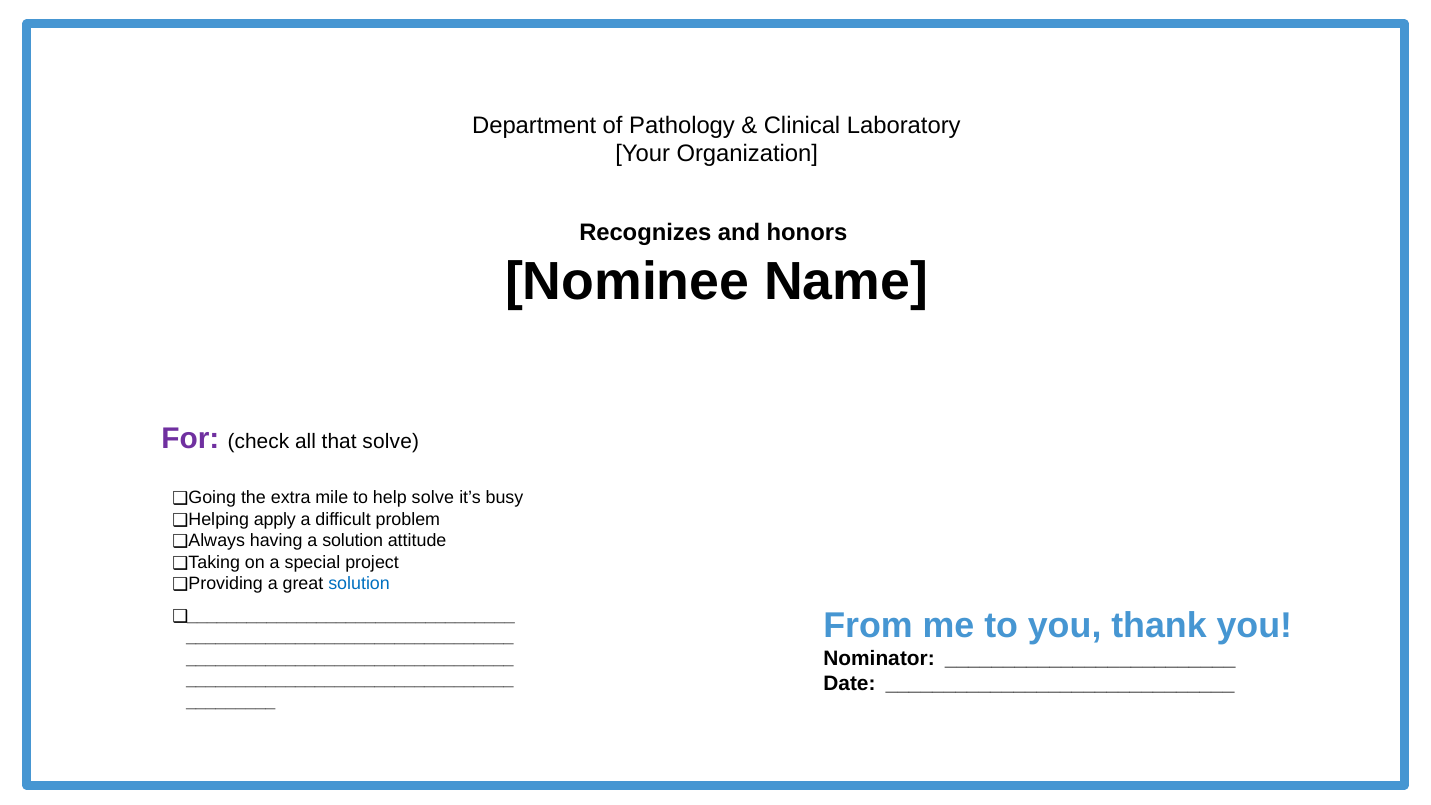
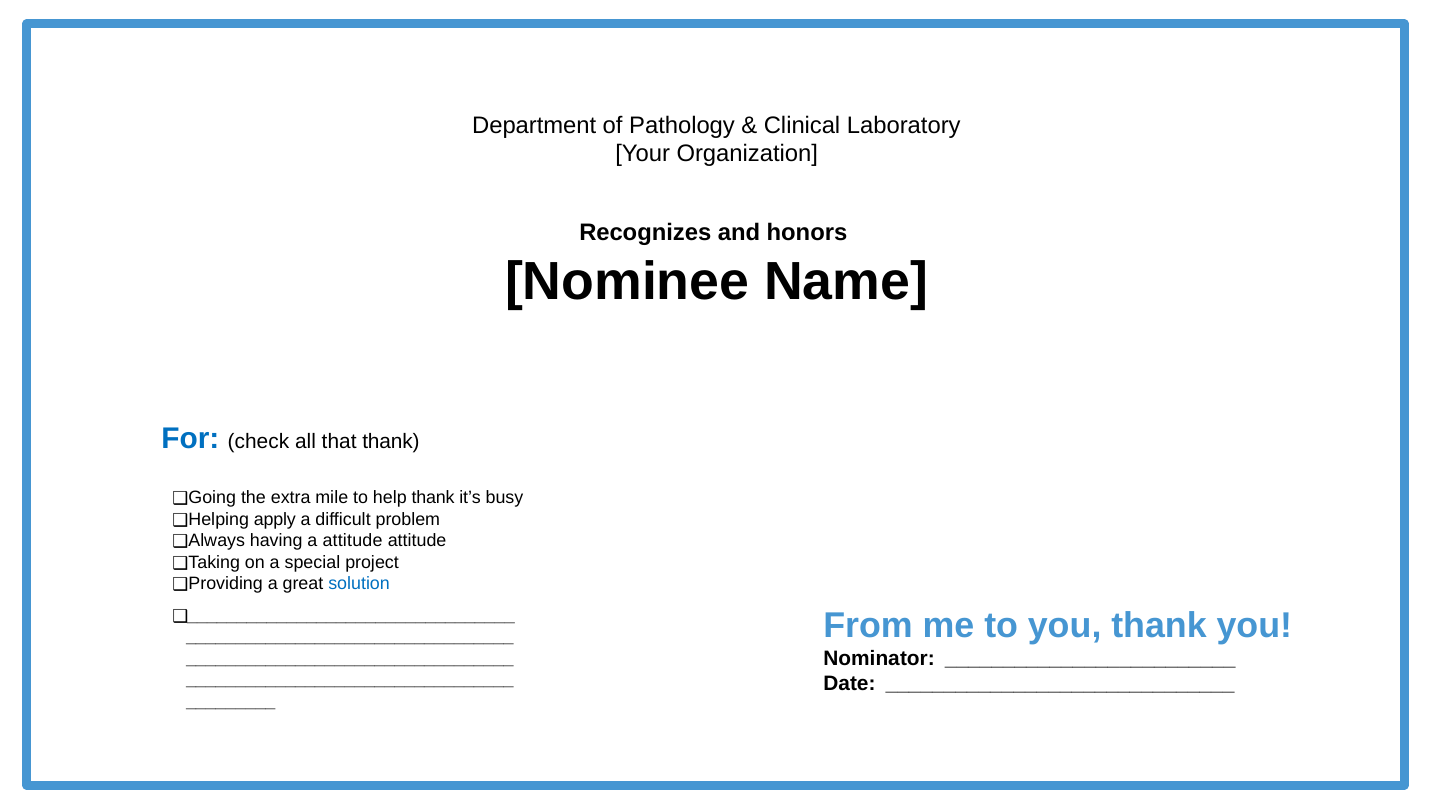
For colour: purple -> blue (190, 439)
that solve: solve -> thank (391, 442)
help solve: solve -> thank (433, 498)
a solution: solution -> attitude (353, 541)
